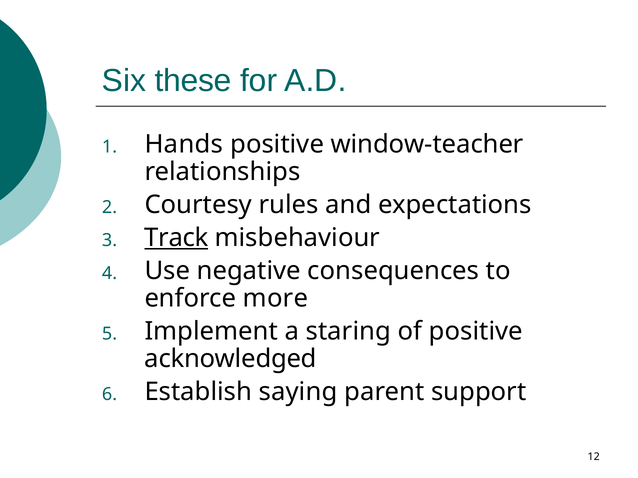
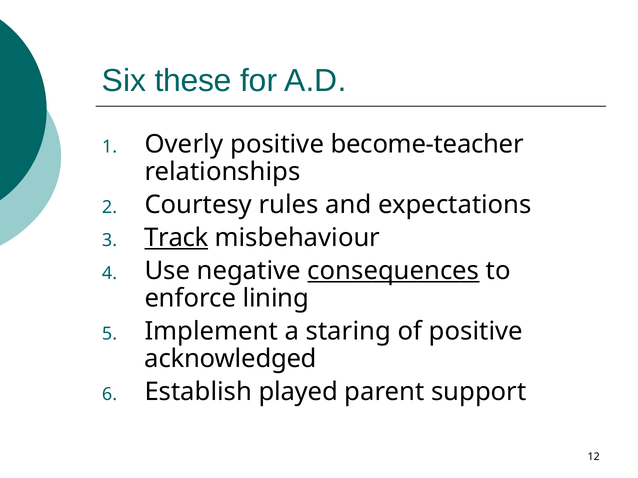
Hands: Hands -> Overly (184, 144)
window-teacher: window-teacher -> become-teacher (427, 144)
consequences underline: none -> present (393, 271)
more: more -> lining (276, 299)
saying: saying -> played (298, 392)
